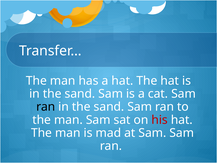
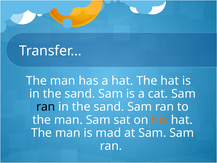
his colour: red -> orange (160, 120)
